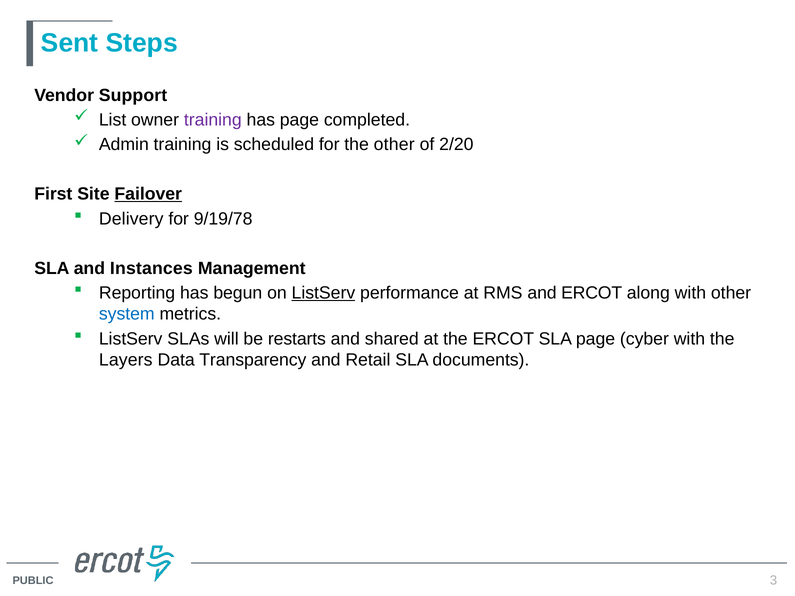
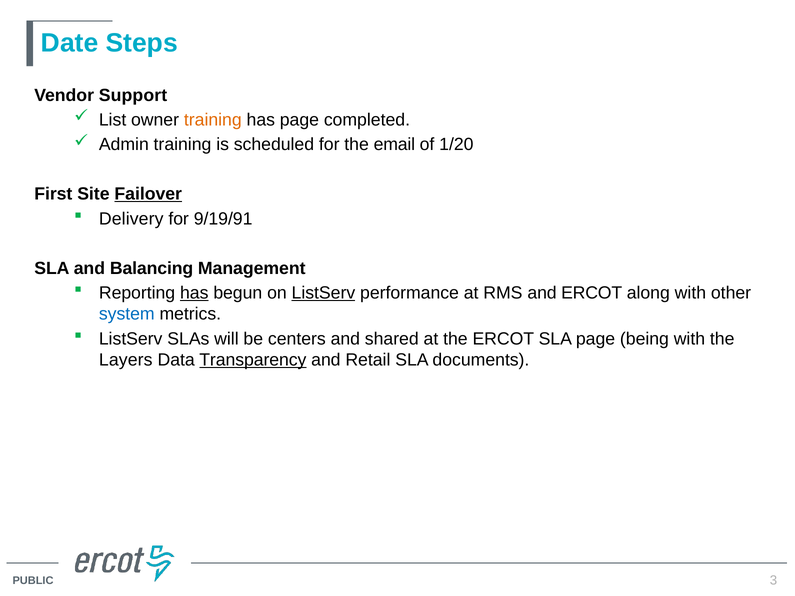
Sent: Sent -> Date (70, 43)
training colour: purple -> orange (213, 120)
the other: other -> email (394, 145)
2/20: 2/20 -> 1/20 (456, 145)
9/19/78: 9/19/78 -> 9/19/91 (223, 219)
Instances: Instances -> Balancing (152, 268)
has underline: none -> present (194, 293)
restarts: restarts -> centers (297, 339)
cyber: cyber -> being (644, 339)
Transparency underline: none -> present (253, 360)
